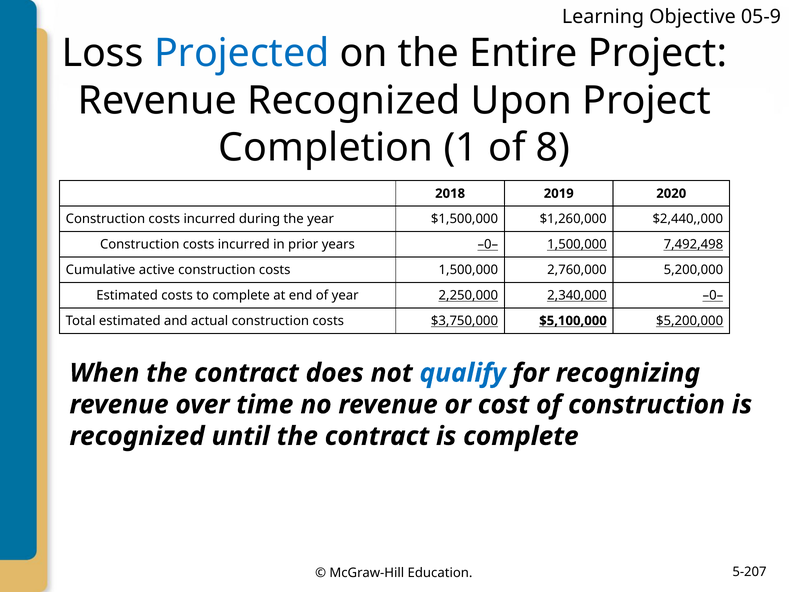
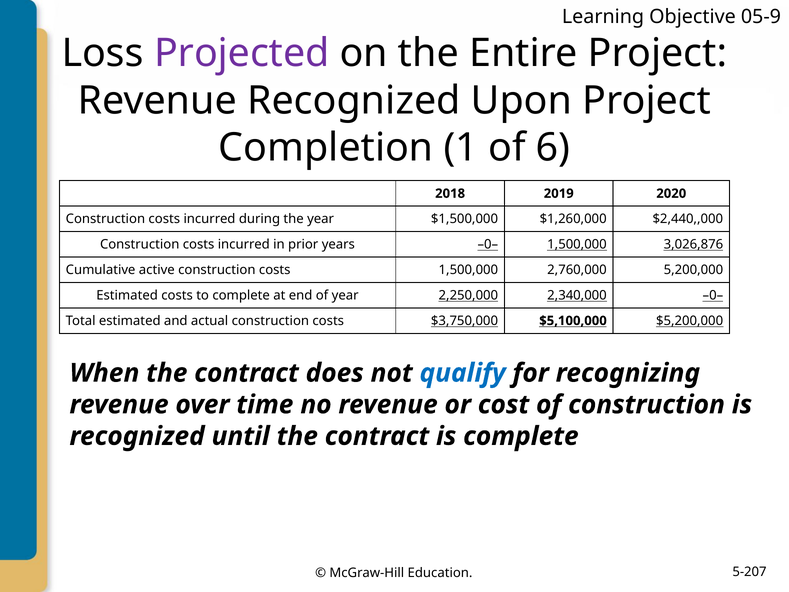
Projected colour: blue -> purple (242, 53)
8: 8 -> 6 (553, 148)
7,492,498: 7,492,498 -> 3,026,876 (693, 244)
